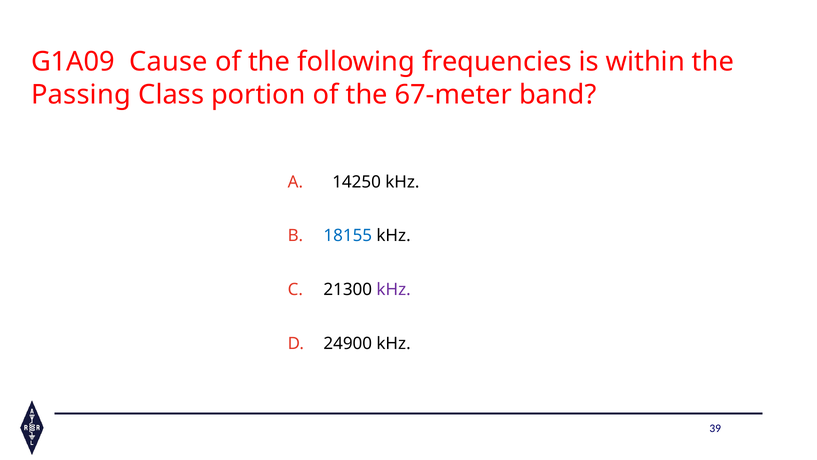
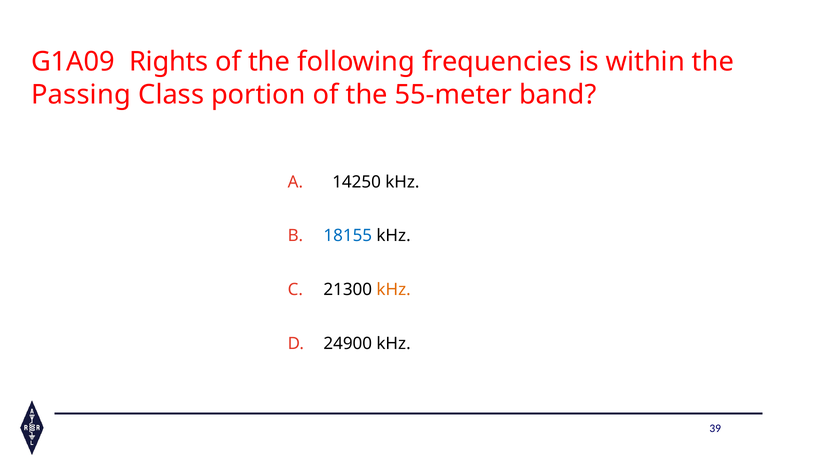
Cause: Cause -> Rights (169, 62)
67-meter: 67-meter -> 55-meter (453, 95)
kHz colour: purple -> orange (394, 289)
